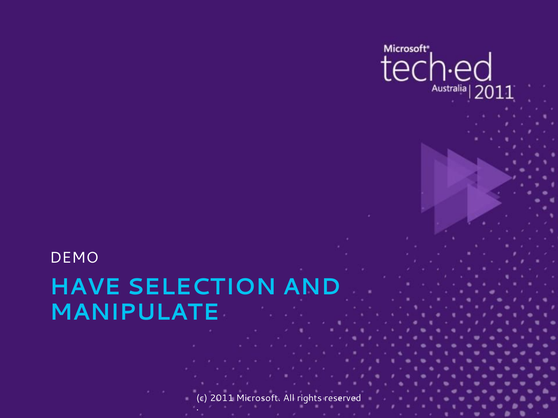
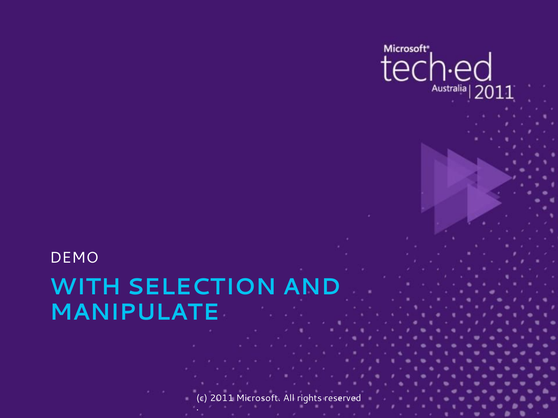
HAVE: HAVE -> WITH (85, 287)
